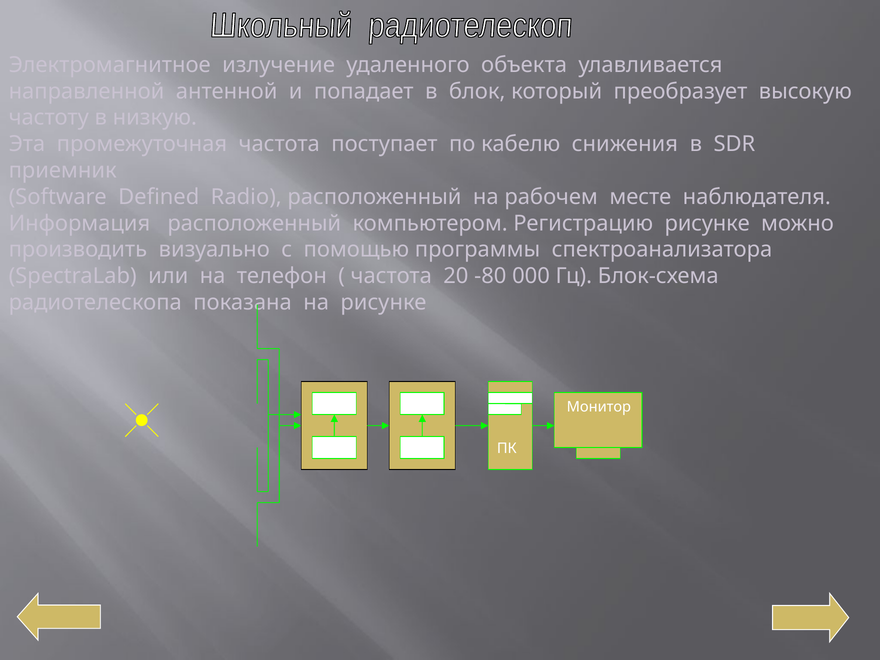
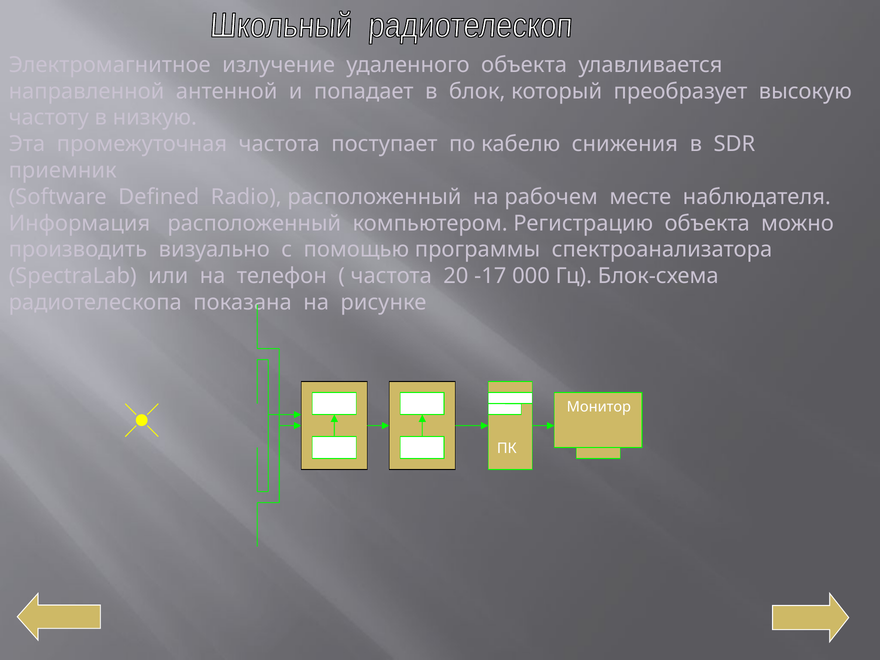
Регистрацию рисунке: рисунке -> объекта (707, 223)
-80: -80 -> -17 (490, 276)
